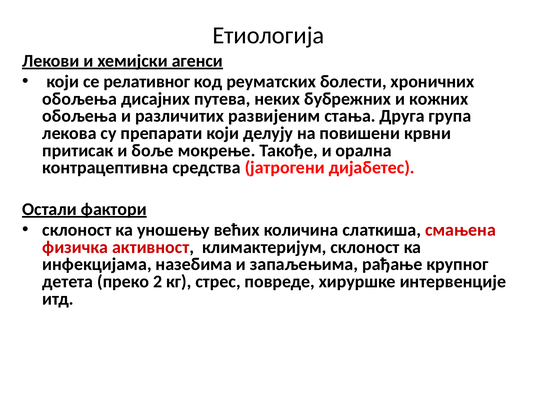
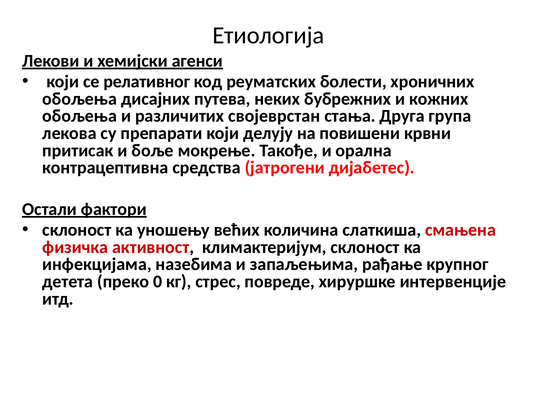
развијеним: развијеним -> својеврстан (274, 116)
2: 2 -> 0 (158, 281)
